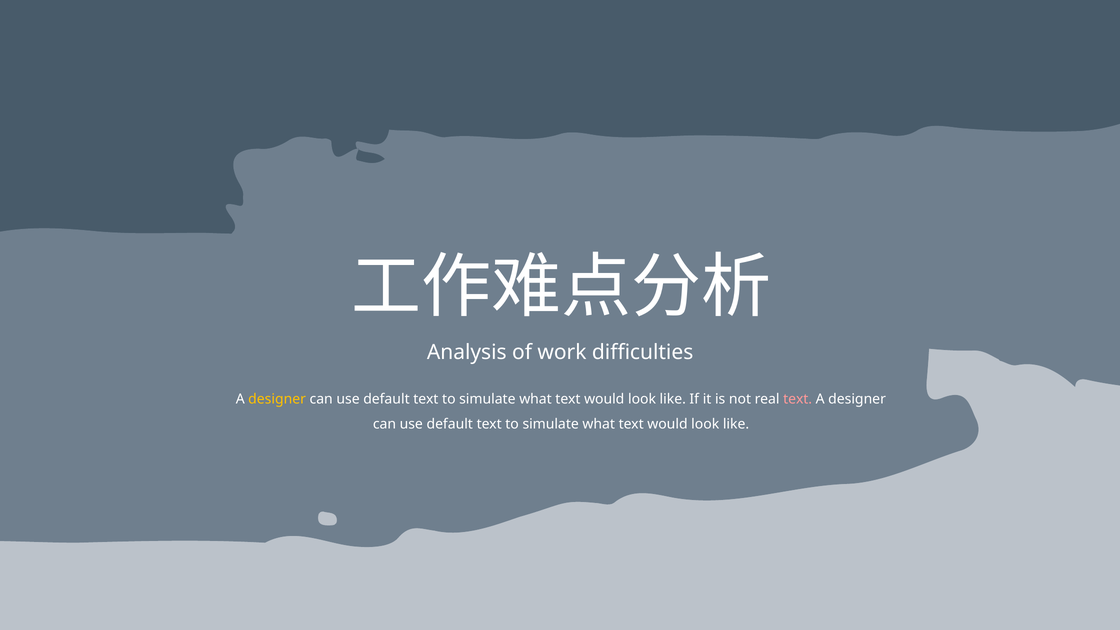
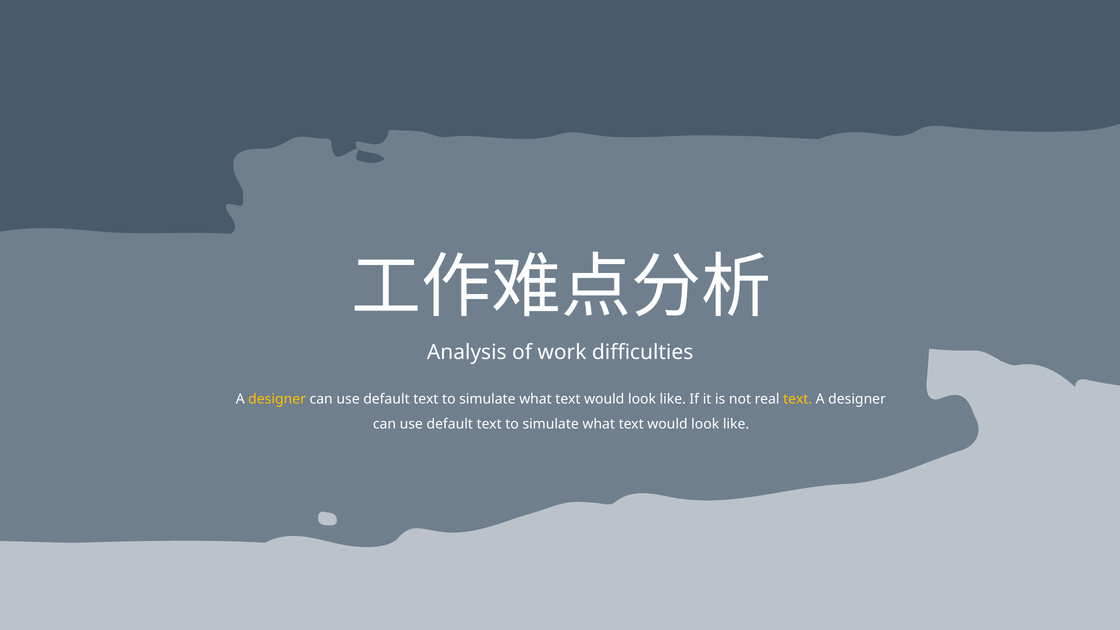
text colour: pink -> yellow (798, 399)
